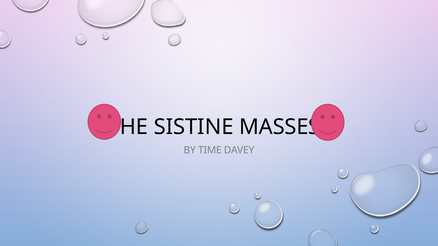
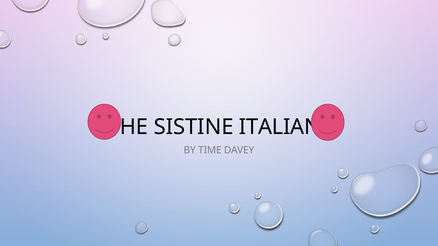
MASSES: MASSES -> ITALIAN (280, 127)
